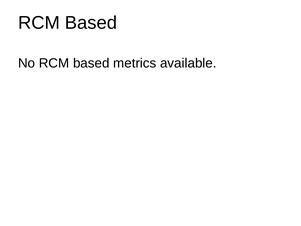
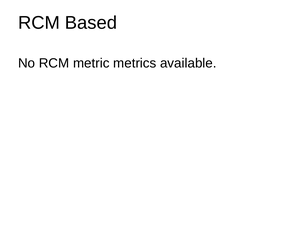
No RCM based: based -> metric (91, 63)
